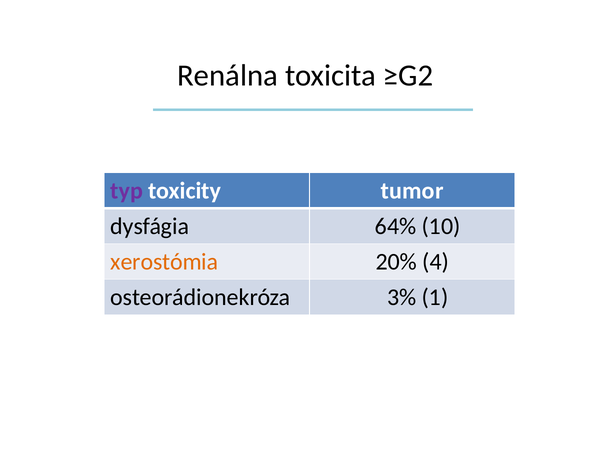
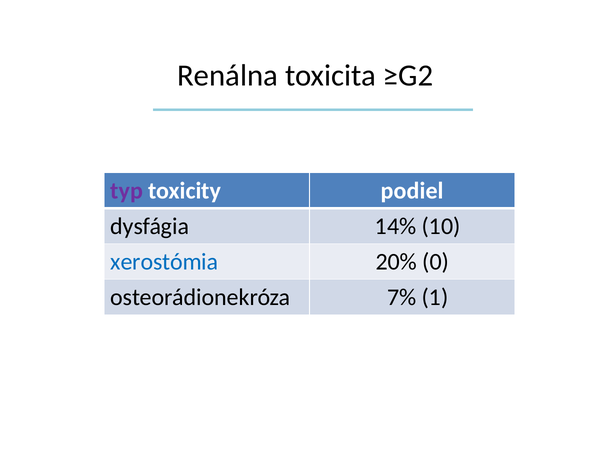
tumor: tumor -> podiel (412, 191)
64%: 64% -> 14% (396, 226)
xerostómia colour: orange -> blue (164, 262)
4: 4 -> 0 (436, 262)
3%: 3% -> 7% (402, 297)
